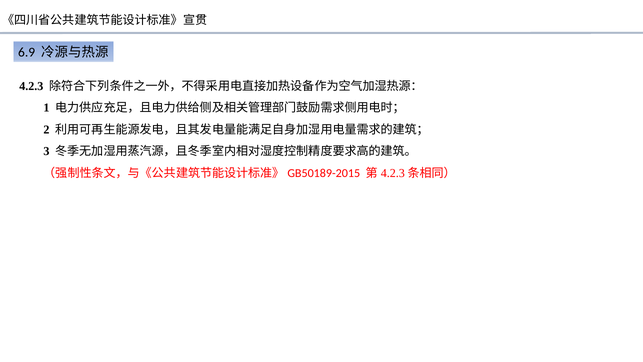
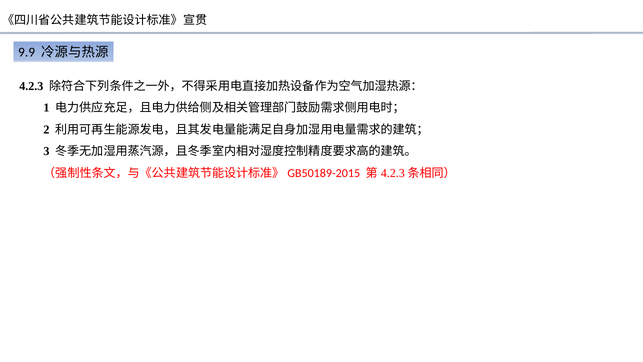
6.9: 6.9 -> 9.9 (27, 52)
